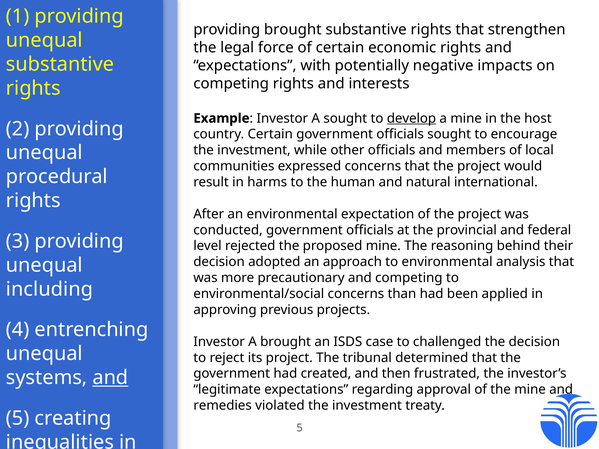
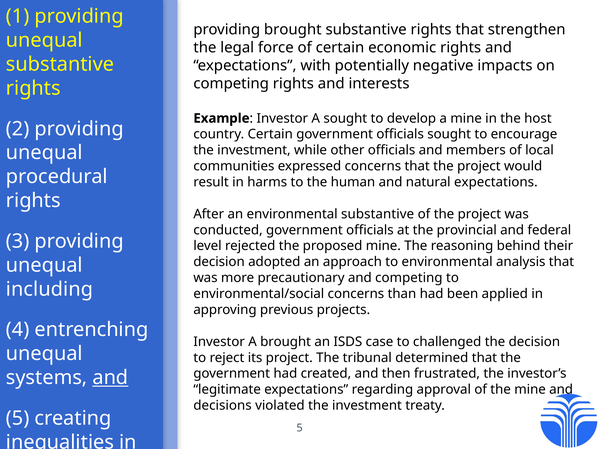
develop underline: present -> none (411, 118)
natural international: international -> expectations (496, 182)
environmental expectation: expectation -> substantive (378, 214)
remedies: remedies -> decisions (223, 406)
